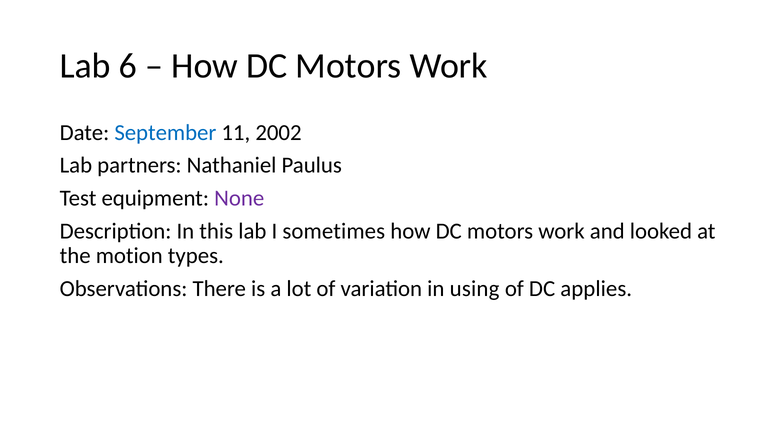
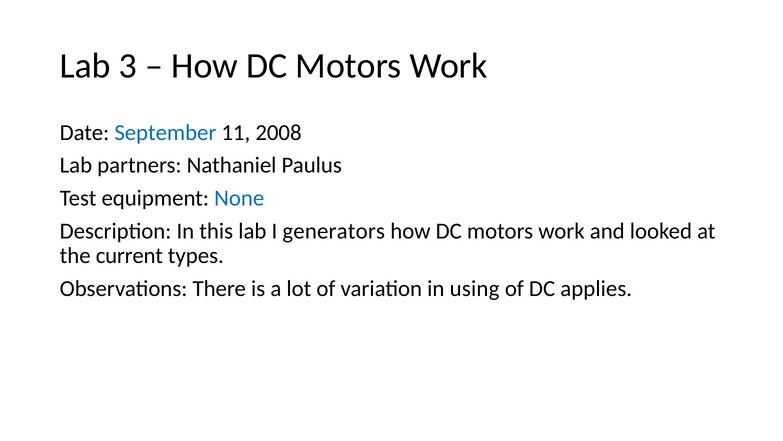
6: 6 -> 3 (128, 66)
2002: 2002 -> 2008 (278, 132)
None colour: purple -> blue (239, 198)
sometimes: sometimes -> generators (334, 231)
motion: motion -> current (129, 256)
